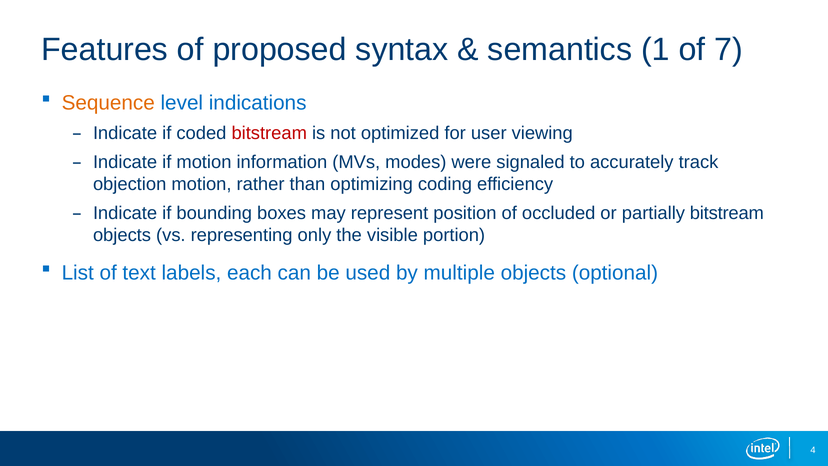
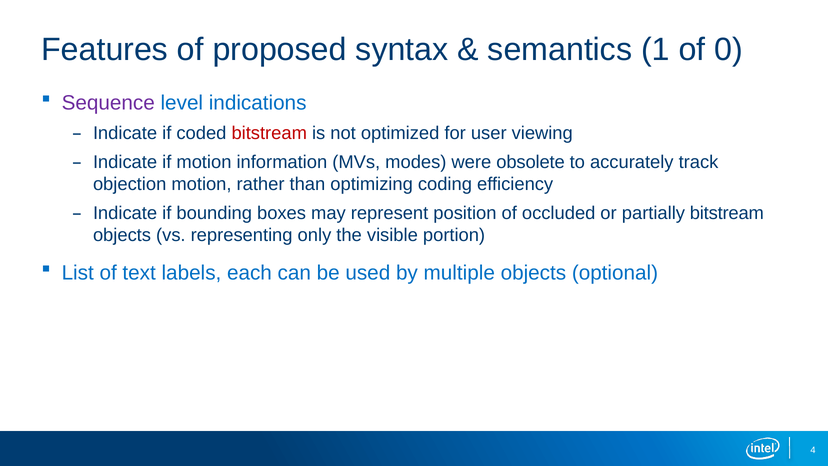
7: 7 -> 0 (728, 50)
Sequence colour: orange -> purple (108, 103)
signaled: signaled -> obsolete (531, 162)
